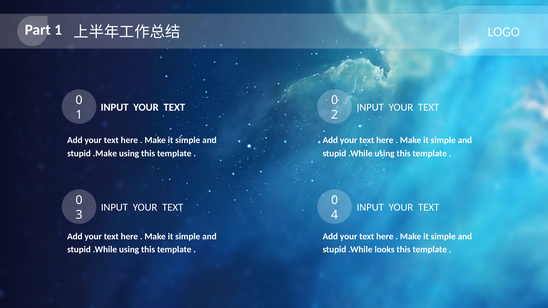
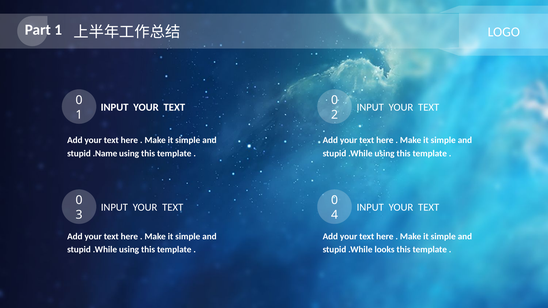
.Make: .Make -> .Name (105, 153)
